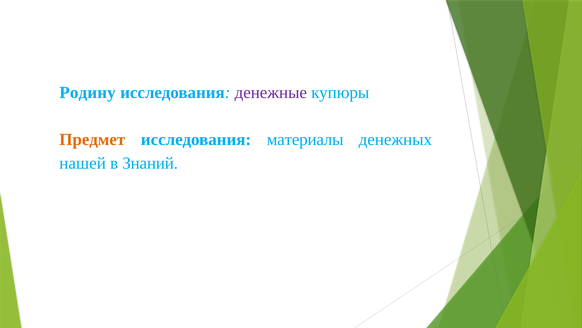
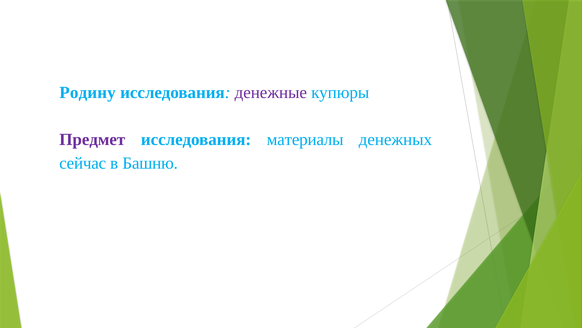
Предмет colour: orange -> purple (92, 139)
нашей: нашей -> сейчас (83, 163)
Знаний: Знаний -> Башню (150, 163)
